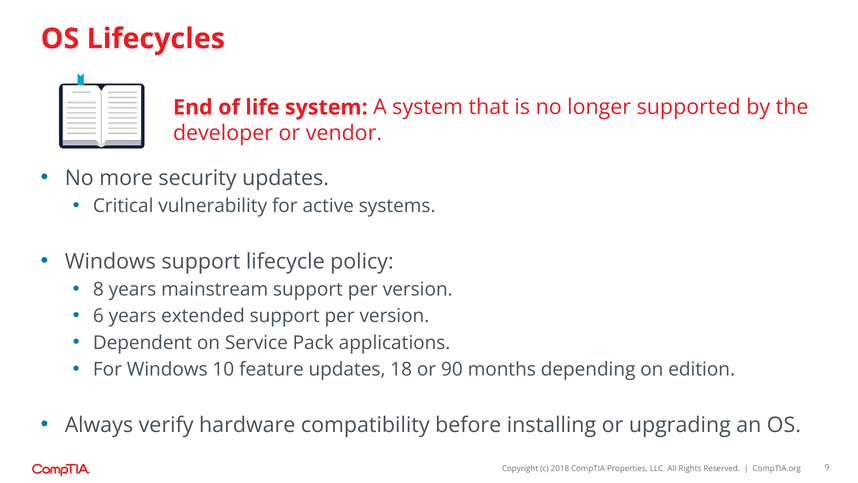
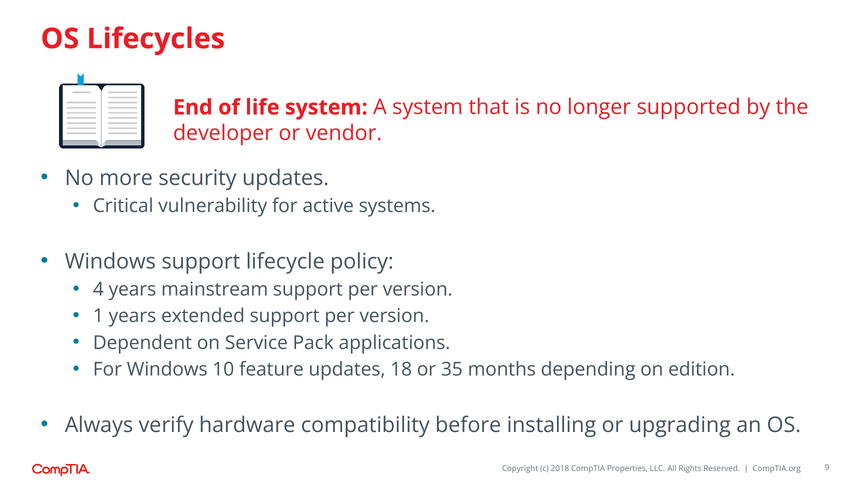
8: 8 -> 4 (98, 289)
6: 6 -> 1 (98, 316)
90: 90 -> 35 (452, 369)
